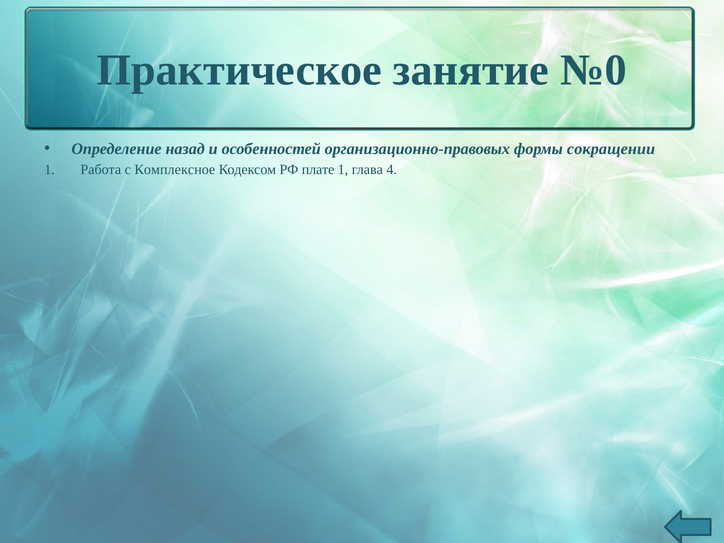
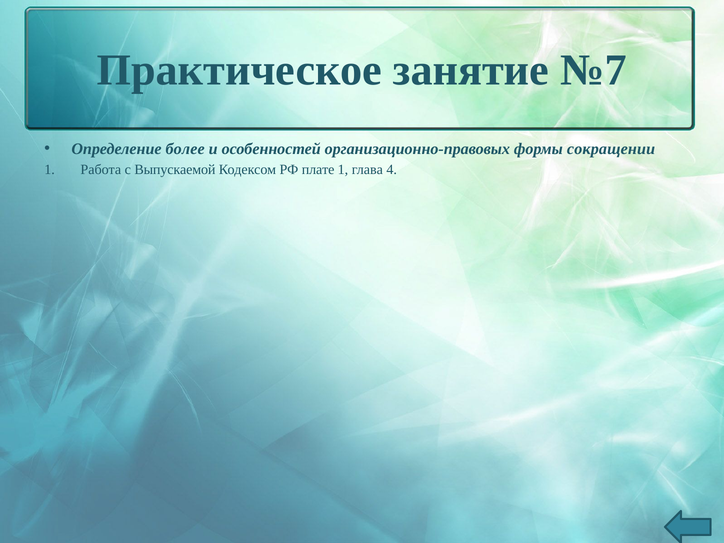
№0: №0 -> №7 (593, 70)
назад: назад -> более (185, 149)
Комплексное: Комплексное -> Выпускаемой (175, 170)
